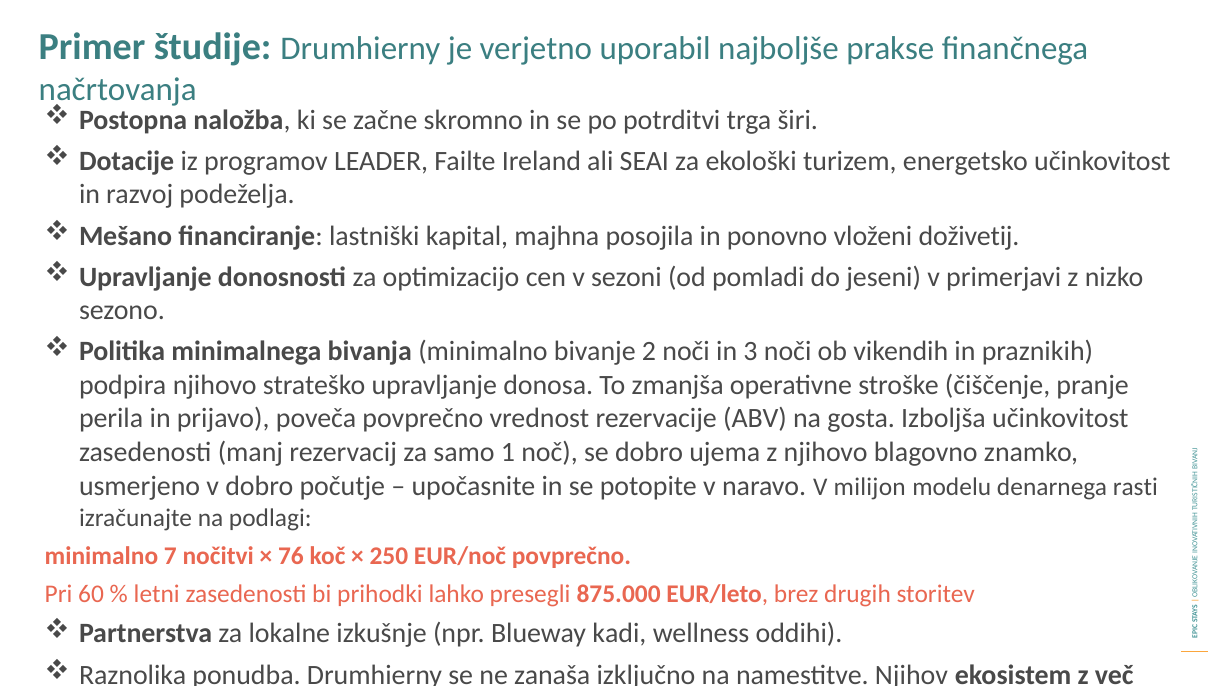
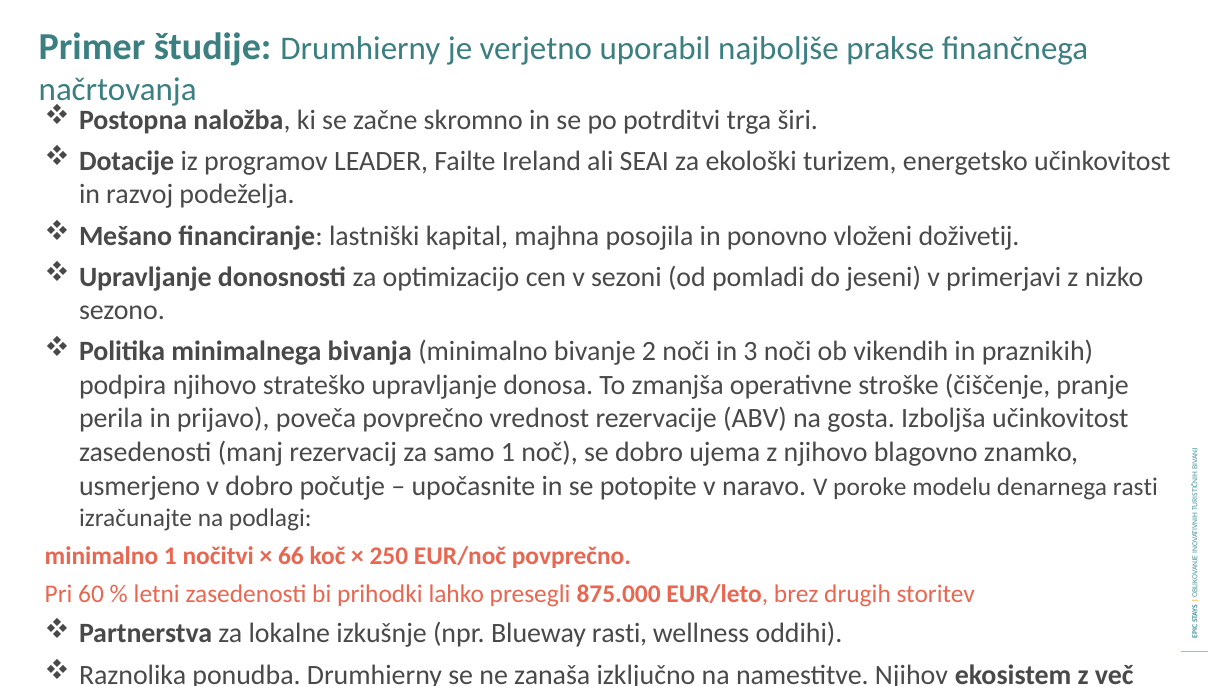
milijon: milijon -> poroke (870, 486)
minimalno 7: 7 -> 1 (170, 556)
76: 76 -> 66 (291, 556)
Blueway kadi: kadi -> rasti (619, 633)
